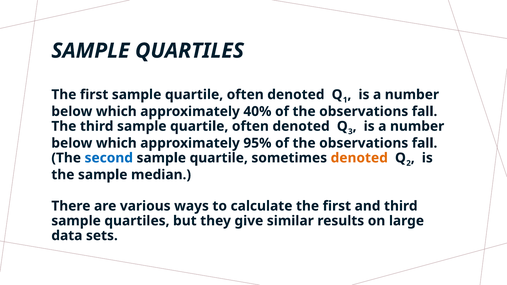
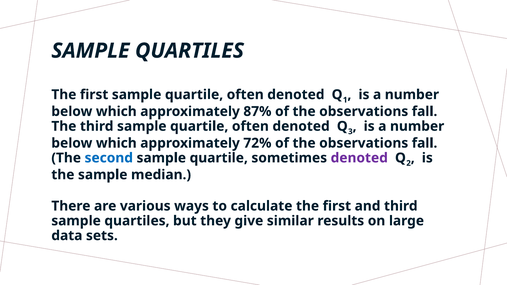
40%: 40% -> 87% (257, 112)
95%: 95% -> 72% (257, 143)
denoted colour: orange -> purple (359, 158)
